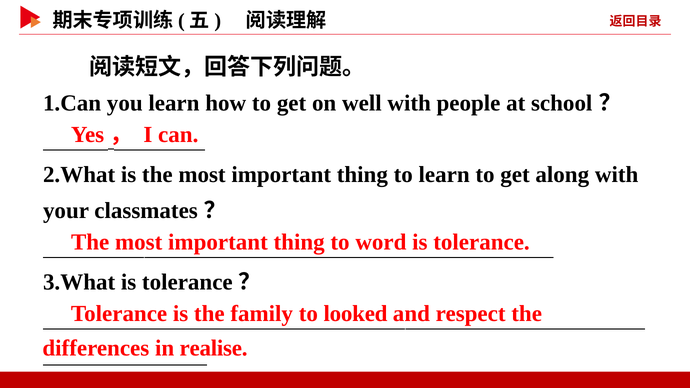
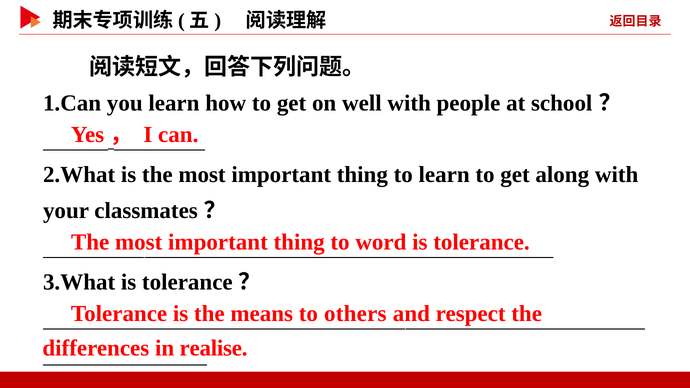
family: family -> means (262, 314)
looked: looked -> others (355, 314)
